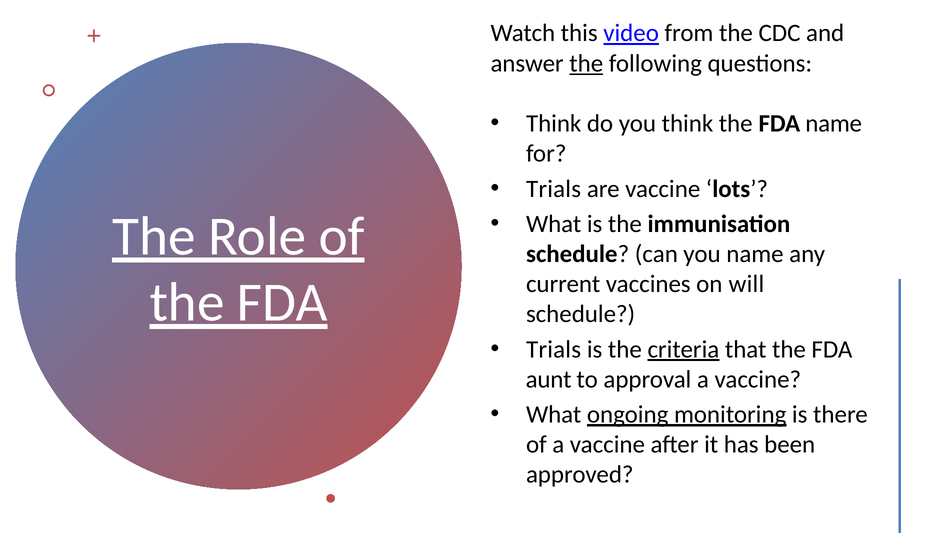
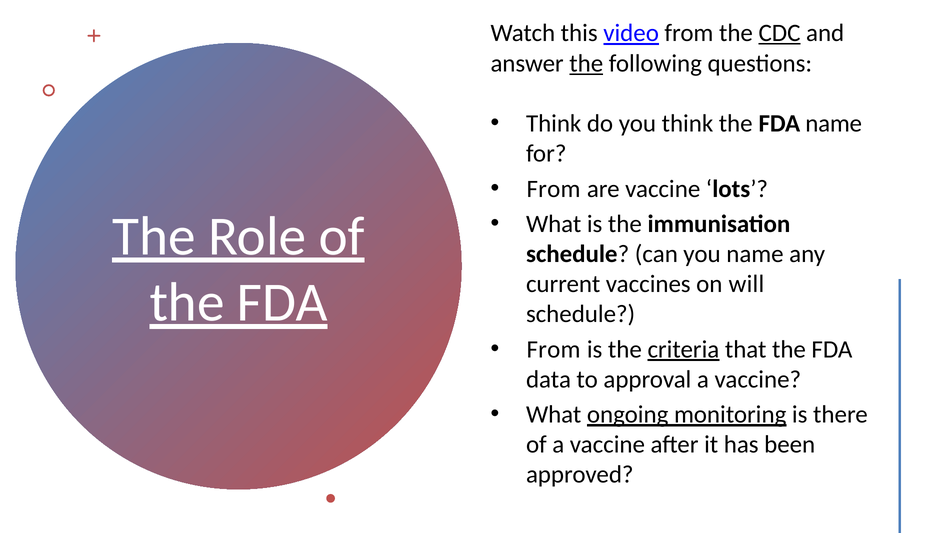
CDC underline: none -> present (780, 33)
Trials: Trials -> From (554, 189)
Trials: Trials -> From (554, 349)
aunt: aunt -> data (549, 379)
